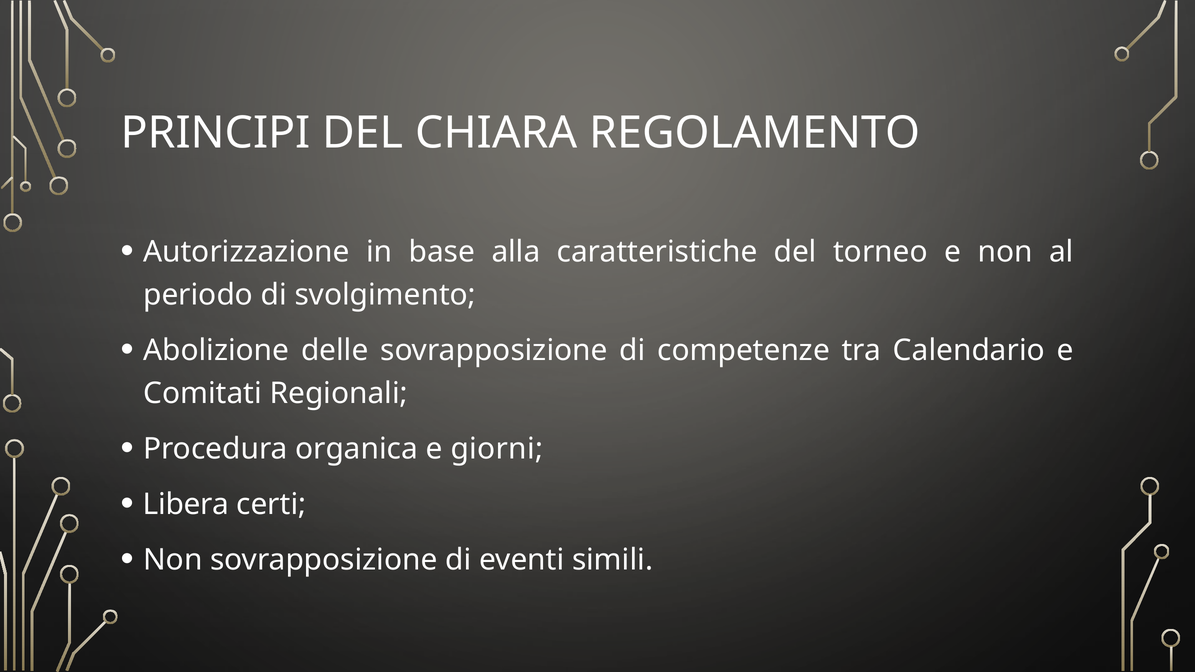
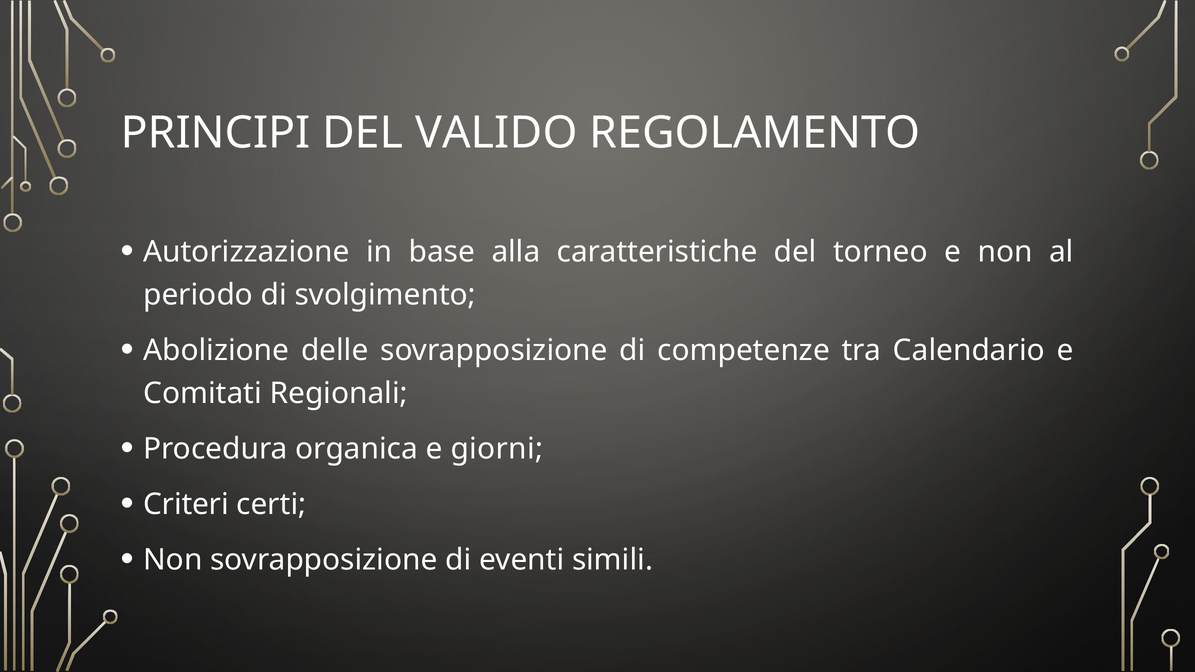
CHIARA: CHIARA -> VALIDO (496, 133)
Libera: Libera -> Criteri (186, 505)
